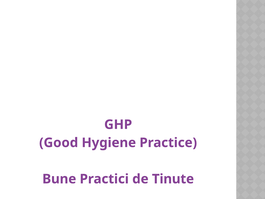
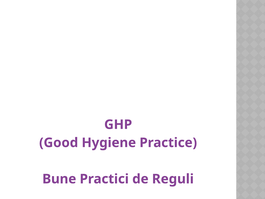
Tinute: Tinute -> Reguli (173, 179)
